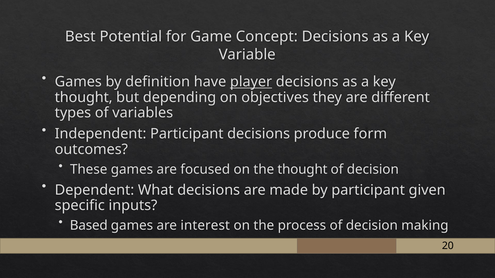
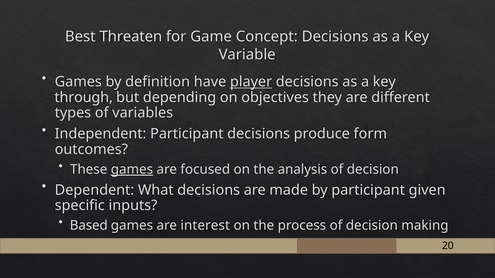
Potential: Potential -> Threaten (131, 37)
thought: thought -> through (84, 97)
games underline: none -> present (132, 170)
the thought: thought -> analysis (302, 170)
